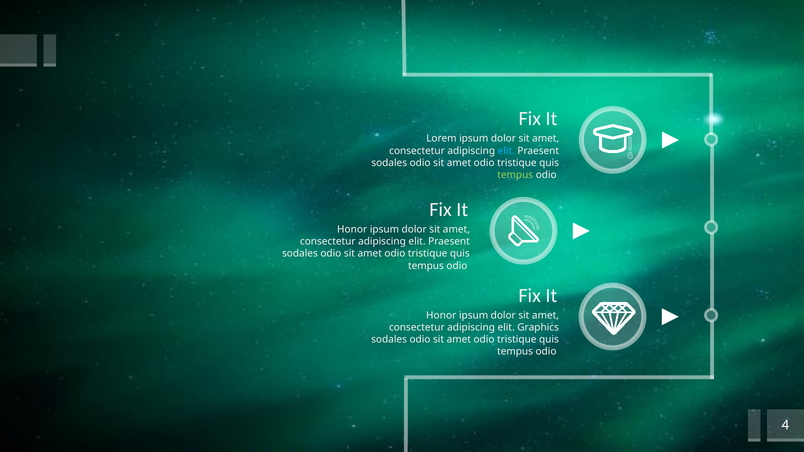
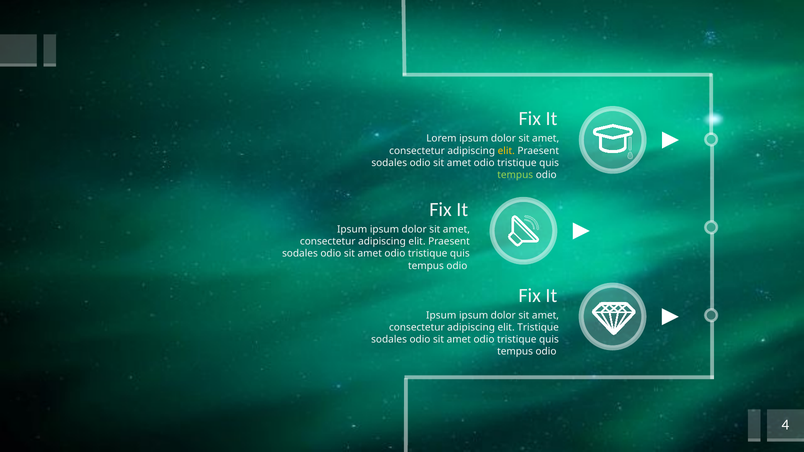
elit colour: light blue -> yellow (506, 151)
Honor: Honor -> Ipsum (352, 230)
Honor: Honor -> Ipsum (441, 316)
elit Graphics: Graphics -> Tristique (538, 328)
